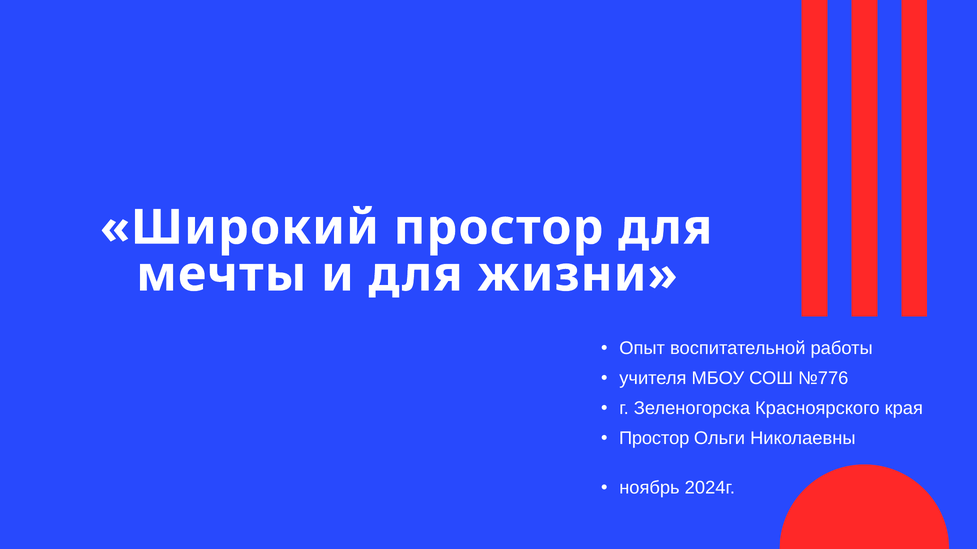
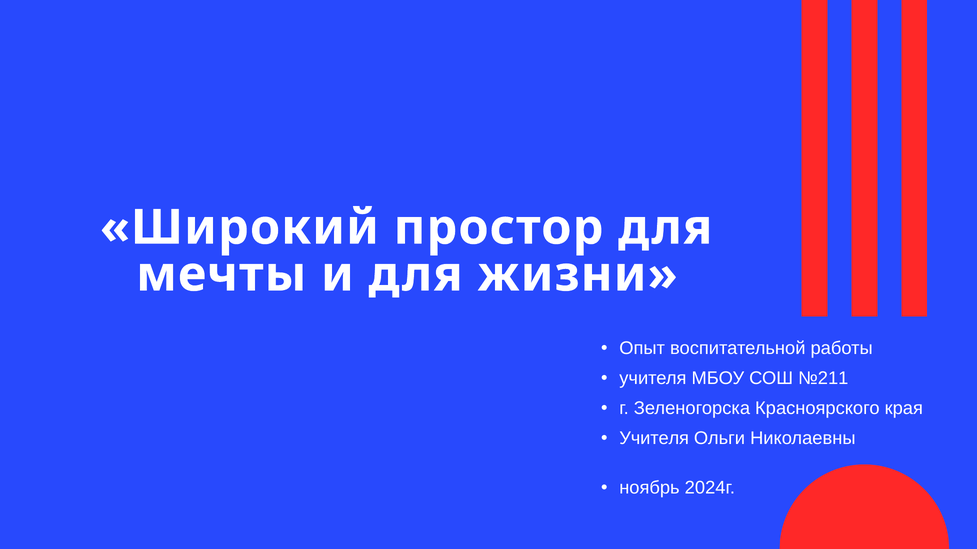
№776: №776 -> №211 (823, 379)
Простор: Простор -> Учителя (654, 439)
